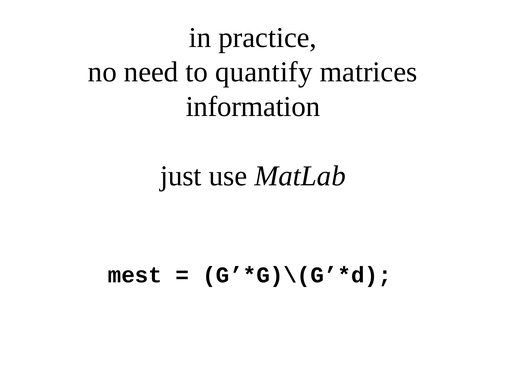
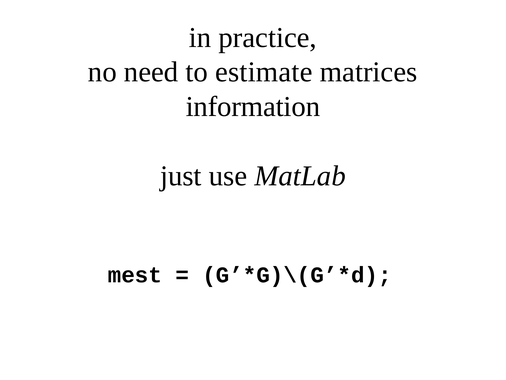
quantify: quantify -> estimate (264, 72)
